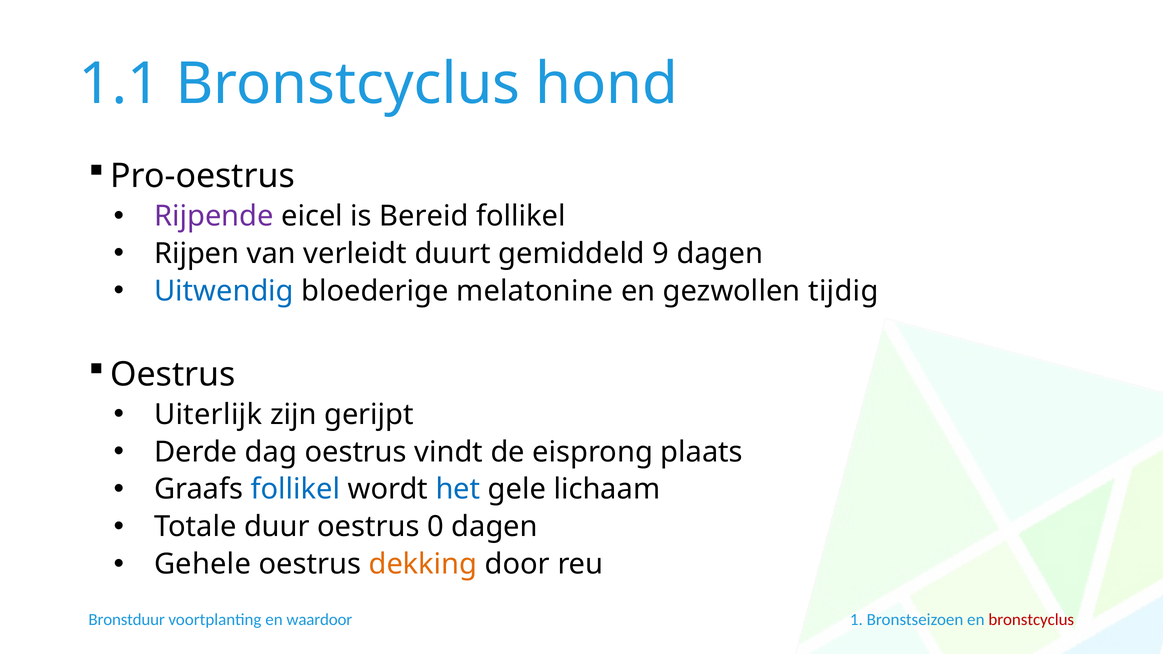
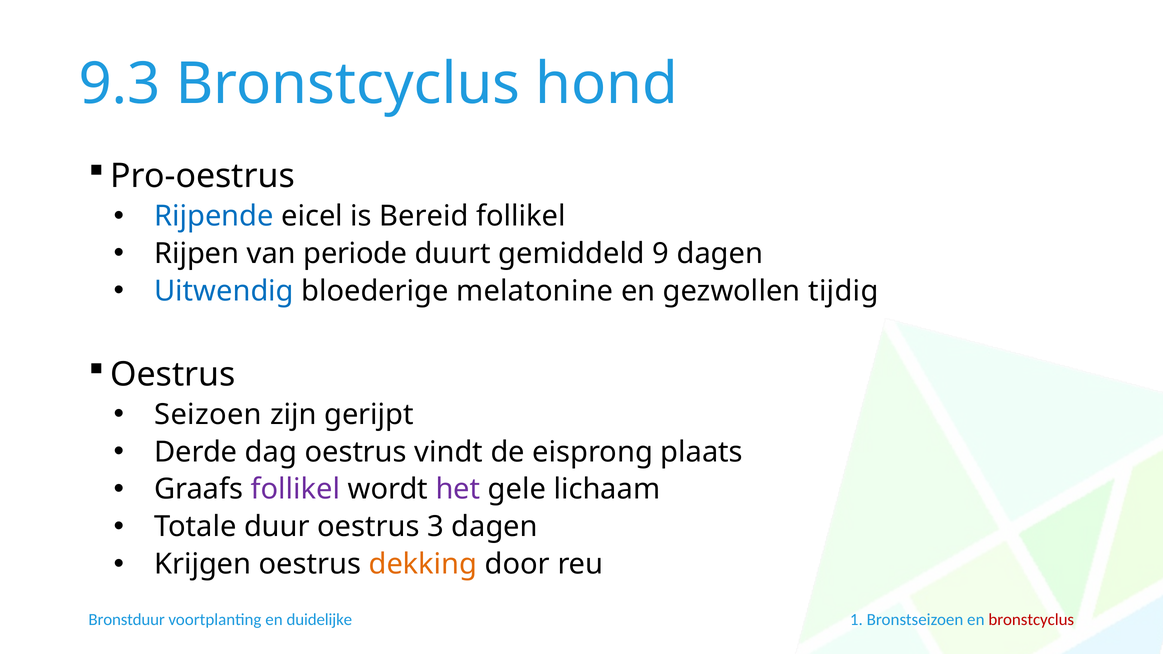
1.1: 1.1 -> 9.3 (120, 84)
Rijpende colour: purple -> blue (214, 216)
verleidt: verleidt -> periode (355, 254)
Uiterlijk: Uiterlijk -> Seizoen (208, 415)
follikel colour: blue -> purple (295, 489)
het colour: blue -> purple (458, 489)
0: 0 -> 3 (435, 527)
Gehele: Gehele -> Krijgen (203, 564)
waardoor: waardoor -> duidelijke (319, 620)
